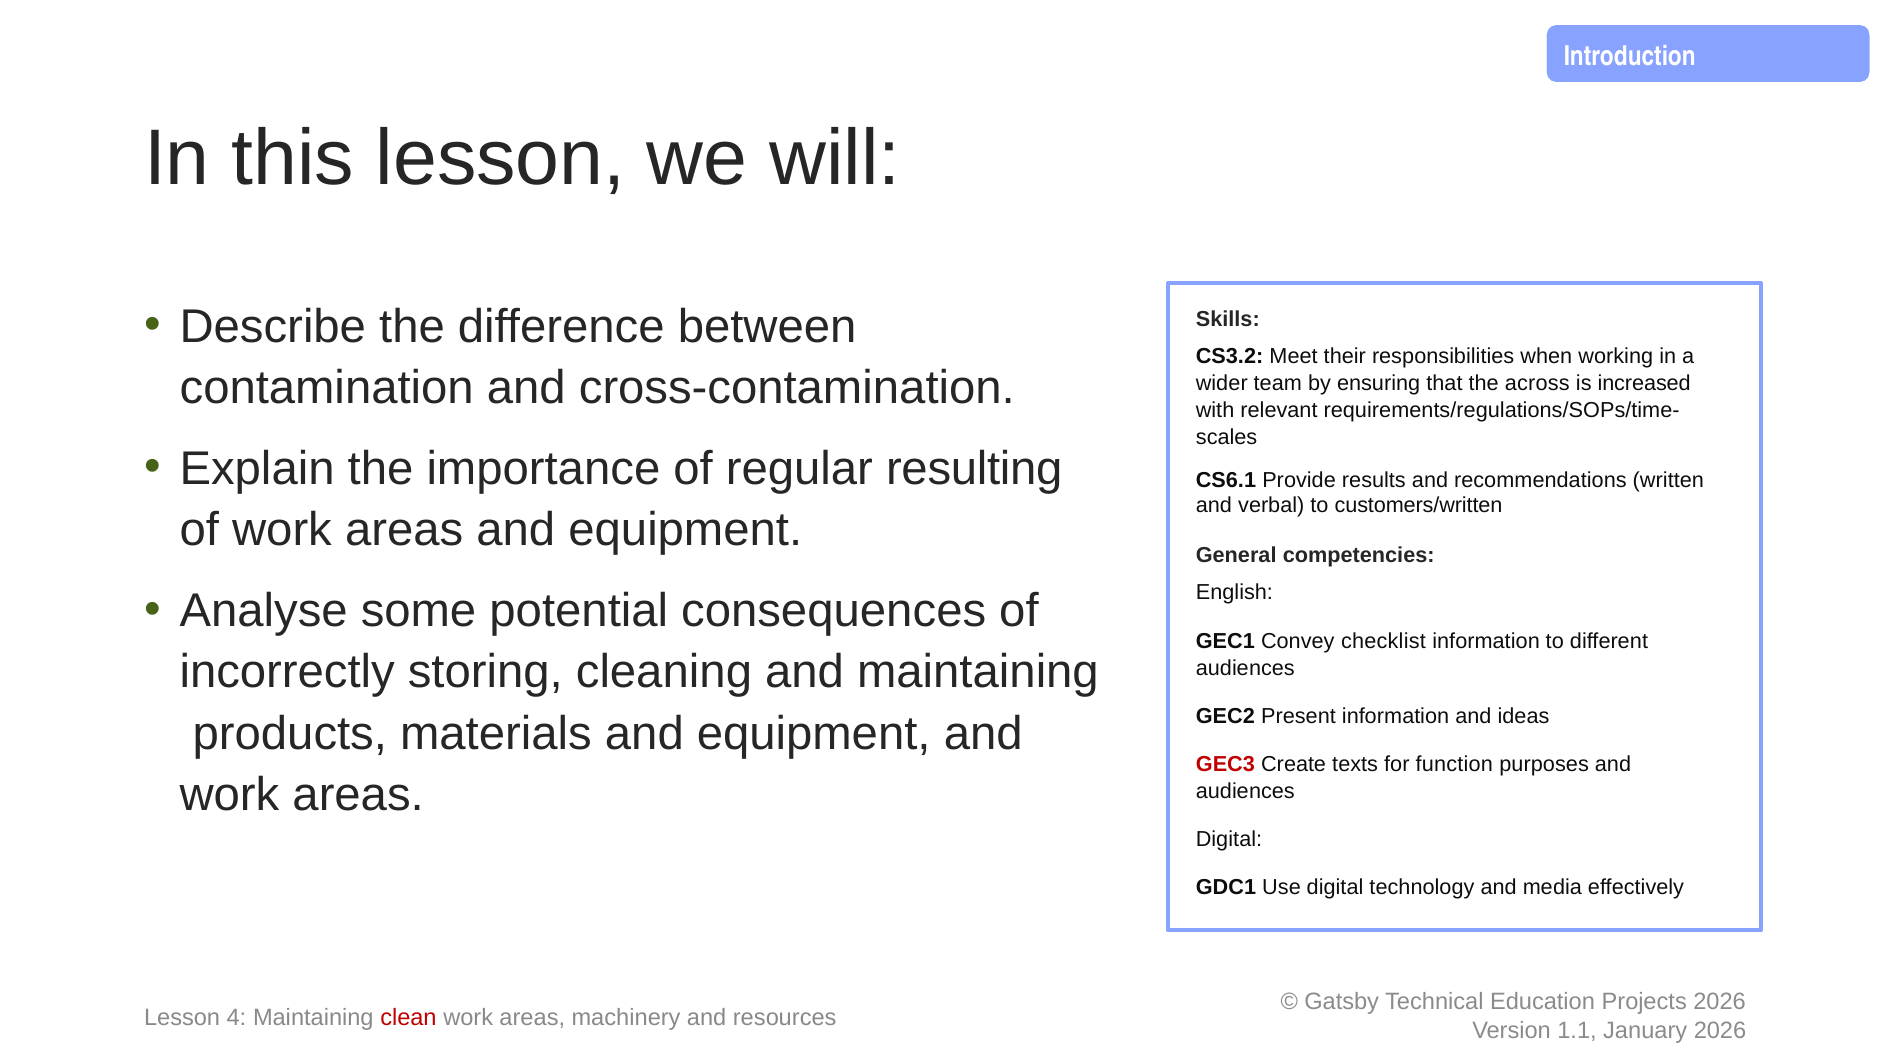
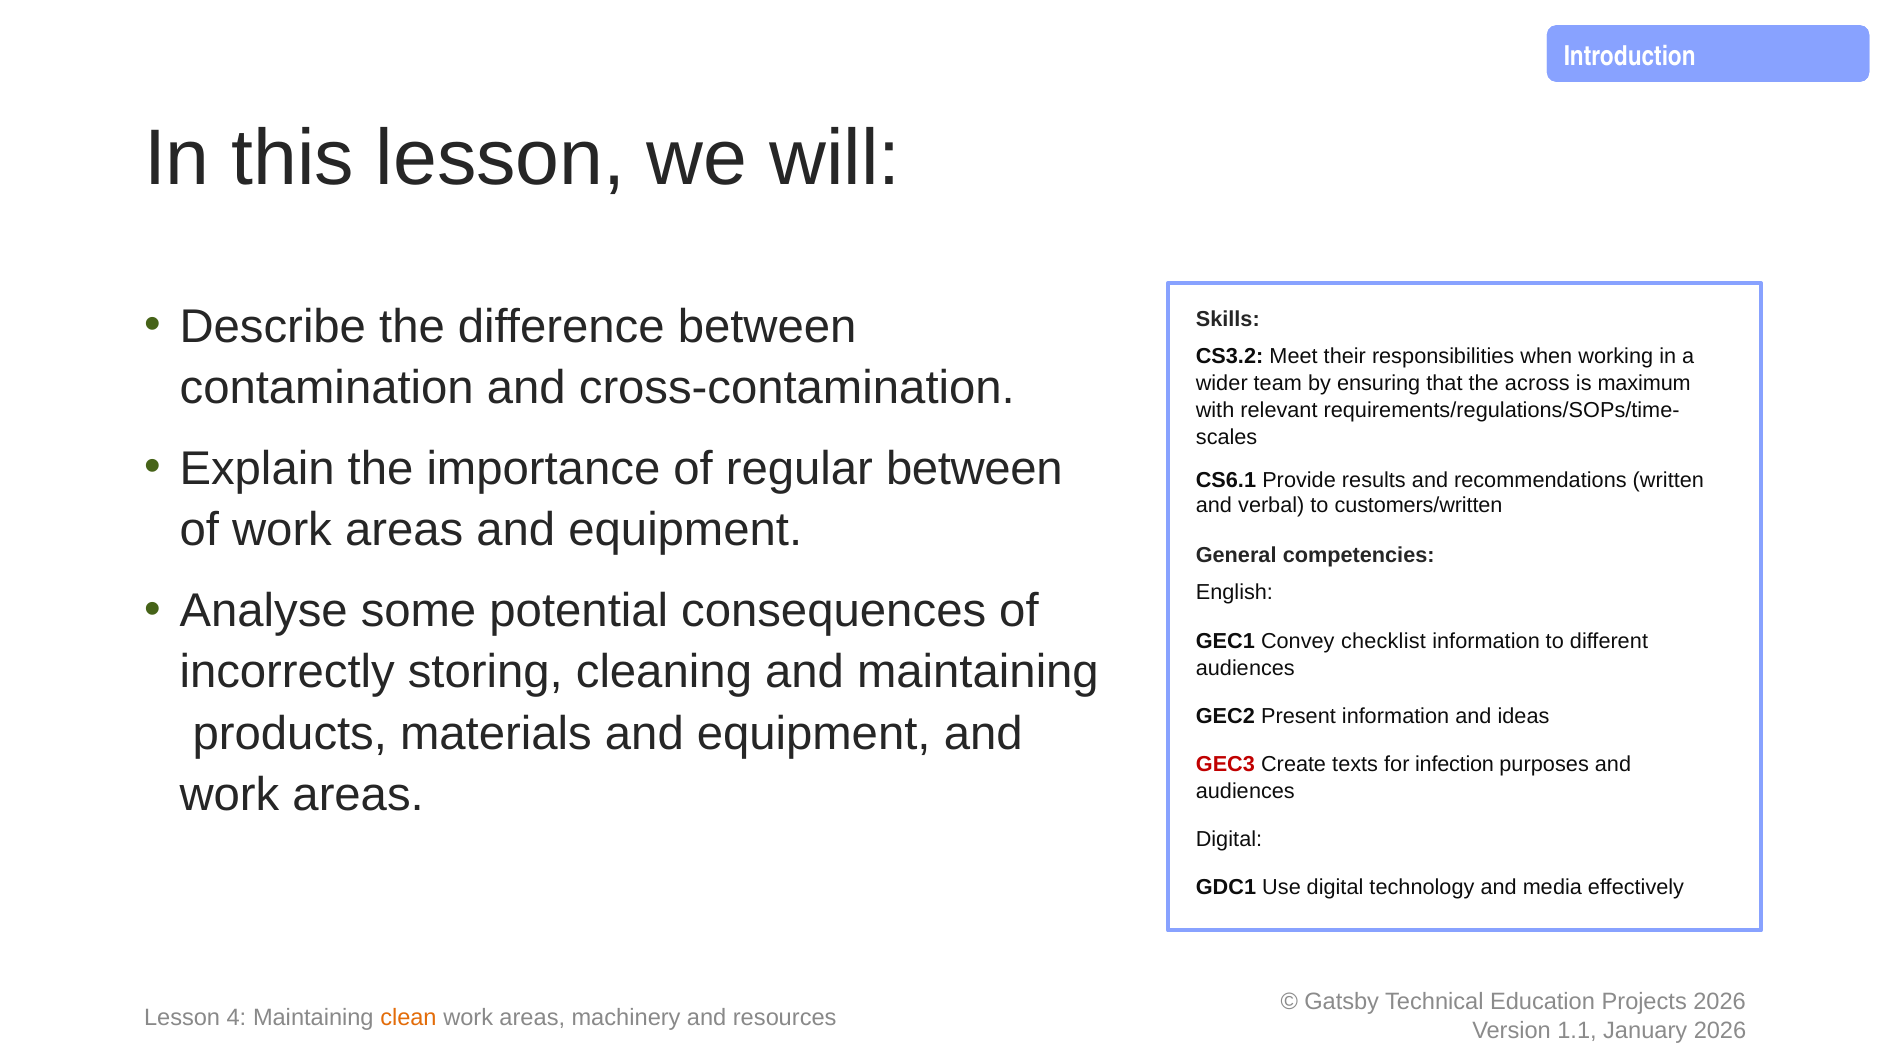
increased: increased -> maximum (1644, 384)
regular resulting: resulting -> between (974, 469)
function: function -> infection (1455, 764)
clean colour: red -> orange (408, 1017)
